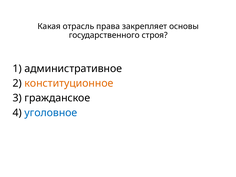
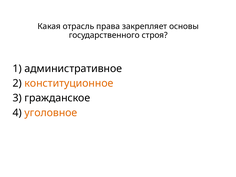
уголовное colour: blue -> orange (51, 113)
